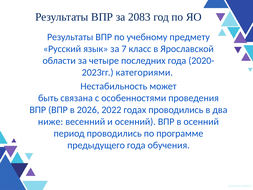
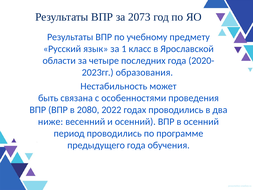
2083: 2083 -> 2073 (139, 17)
7: 7 -> 1 (124, 49)
категориями: категориями -> образования (144, 72)
2026: 2026 -> 2080 (88, 110)
